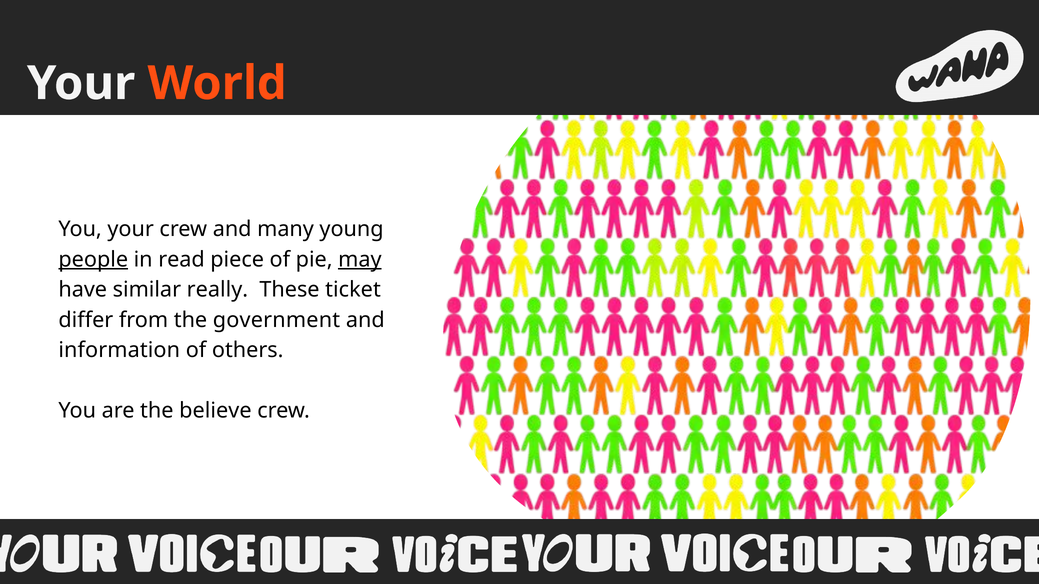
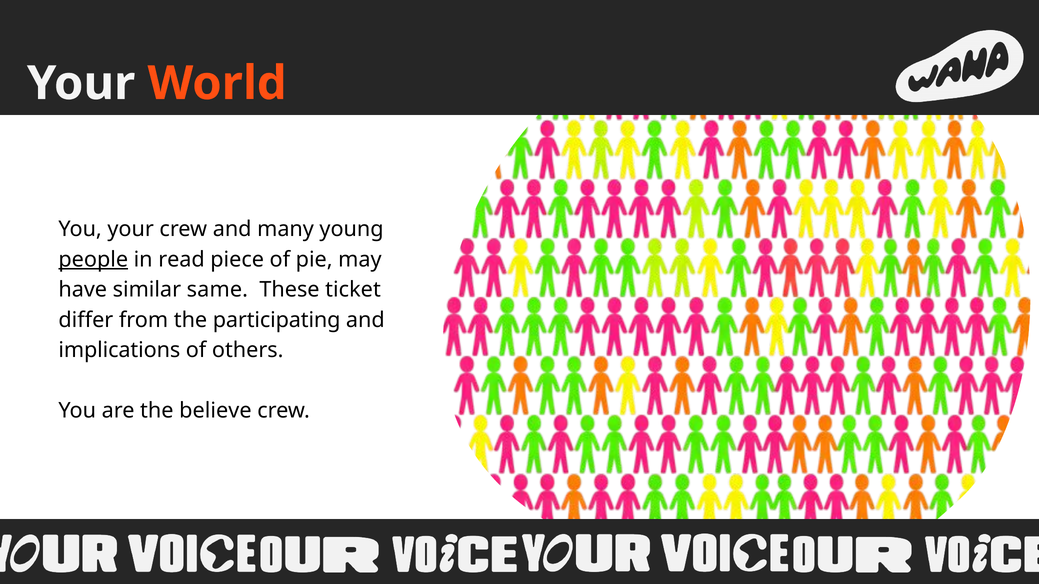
may underline: present -> none (360, 260)
really: really -> same (217, 290)
government: government -> participating (277, 320)
information: information -> implications (119, 351)
